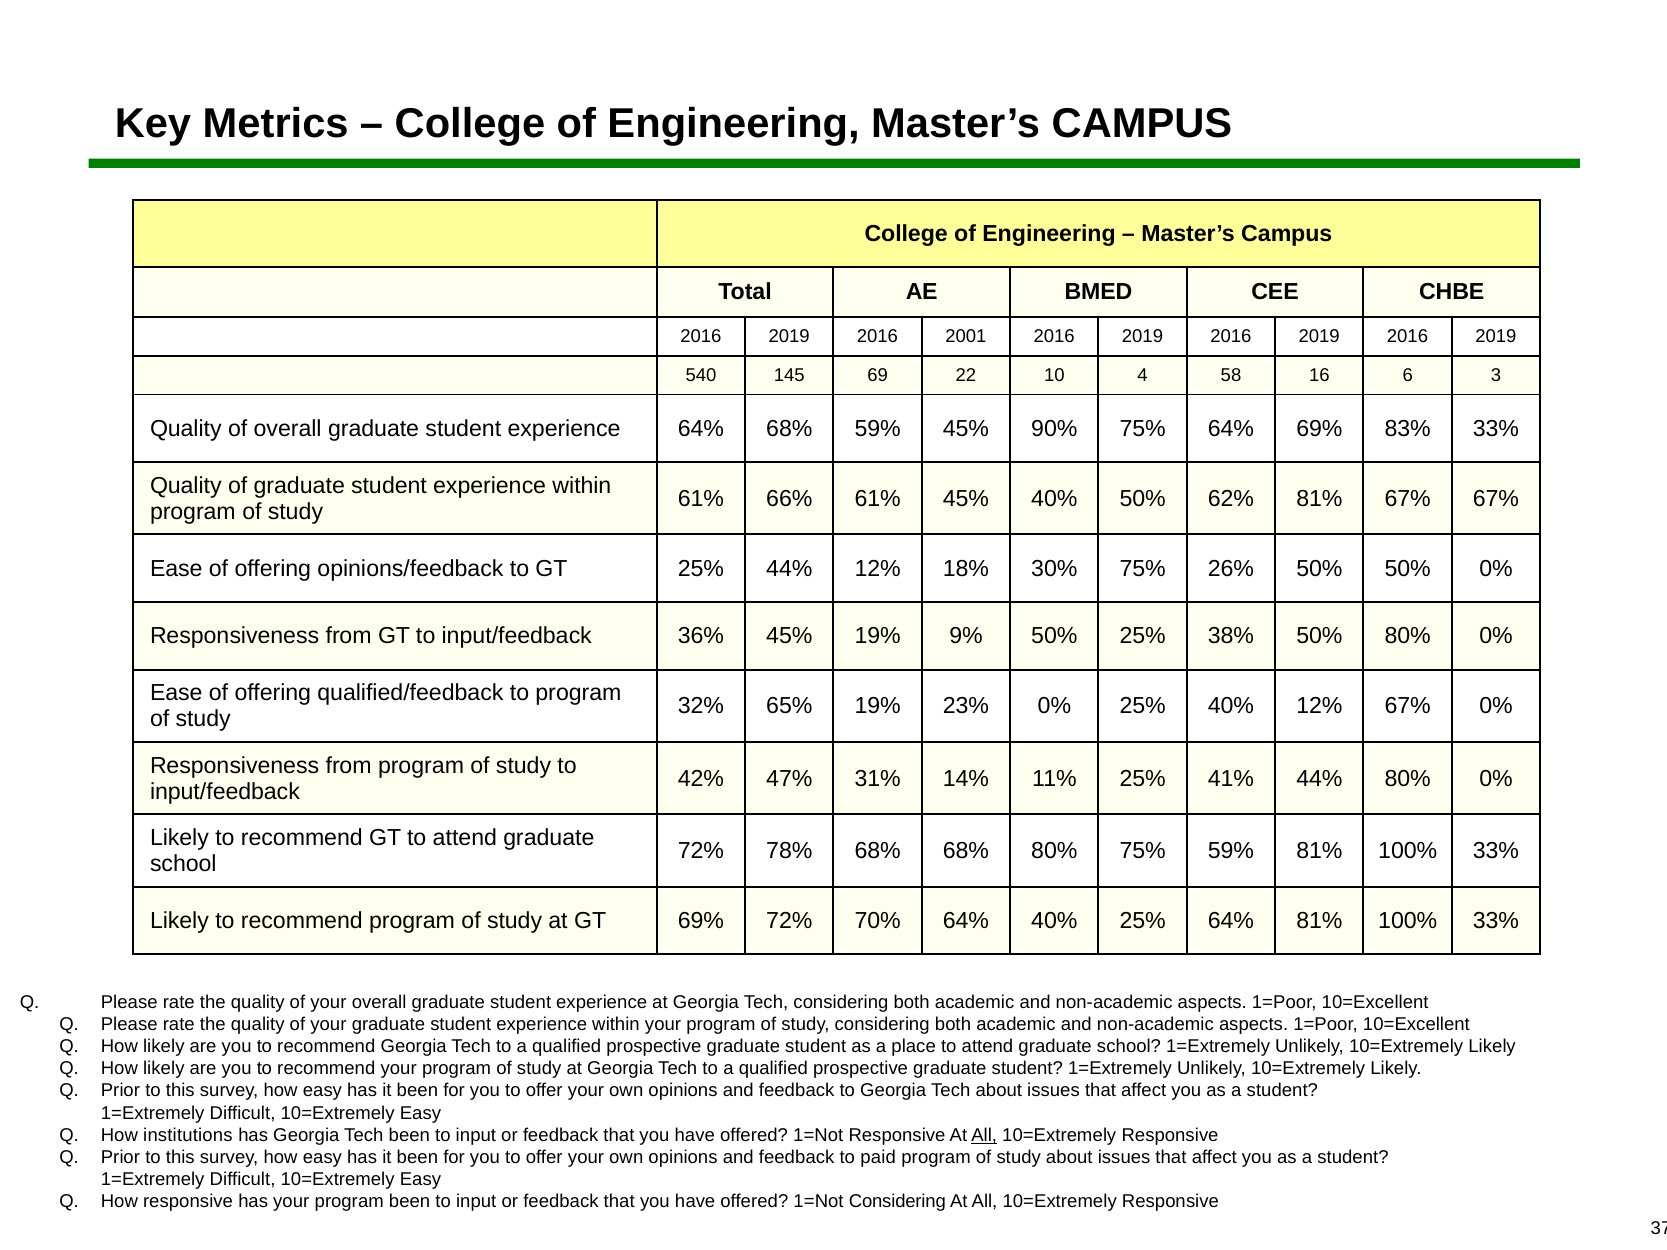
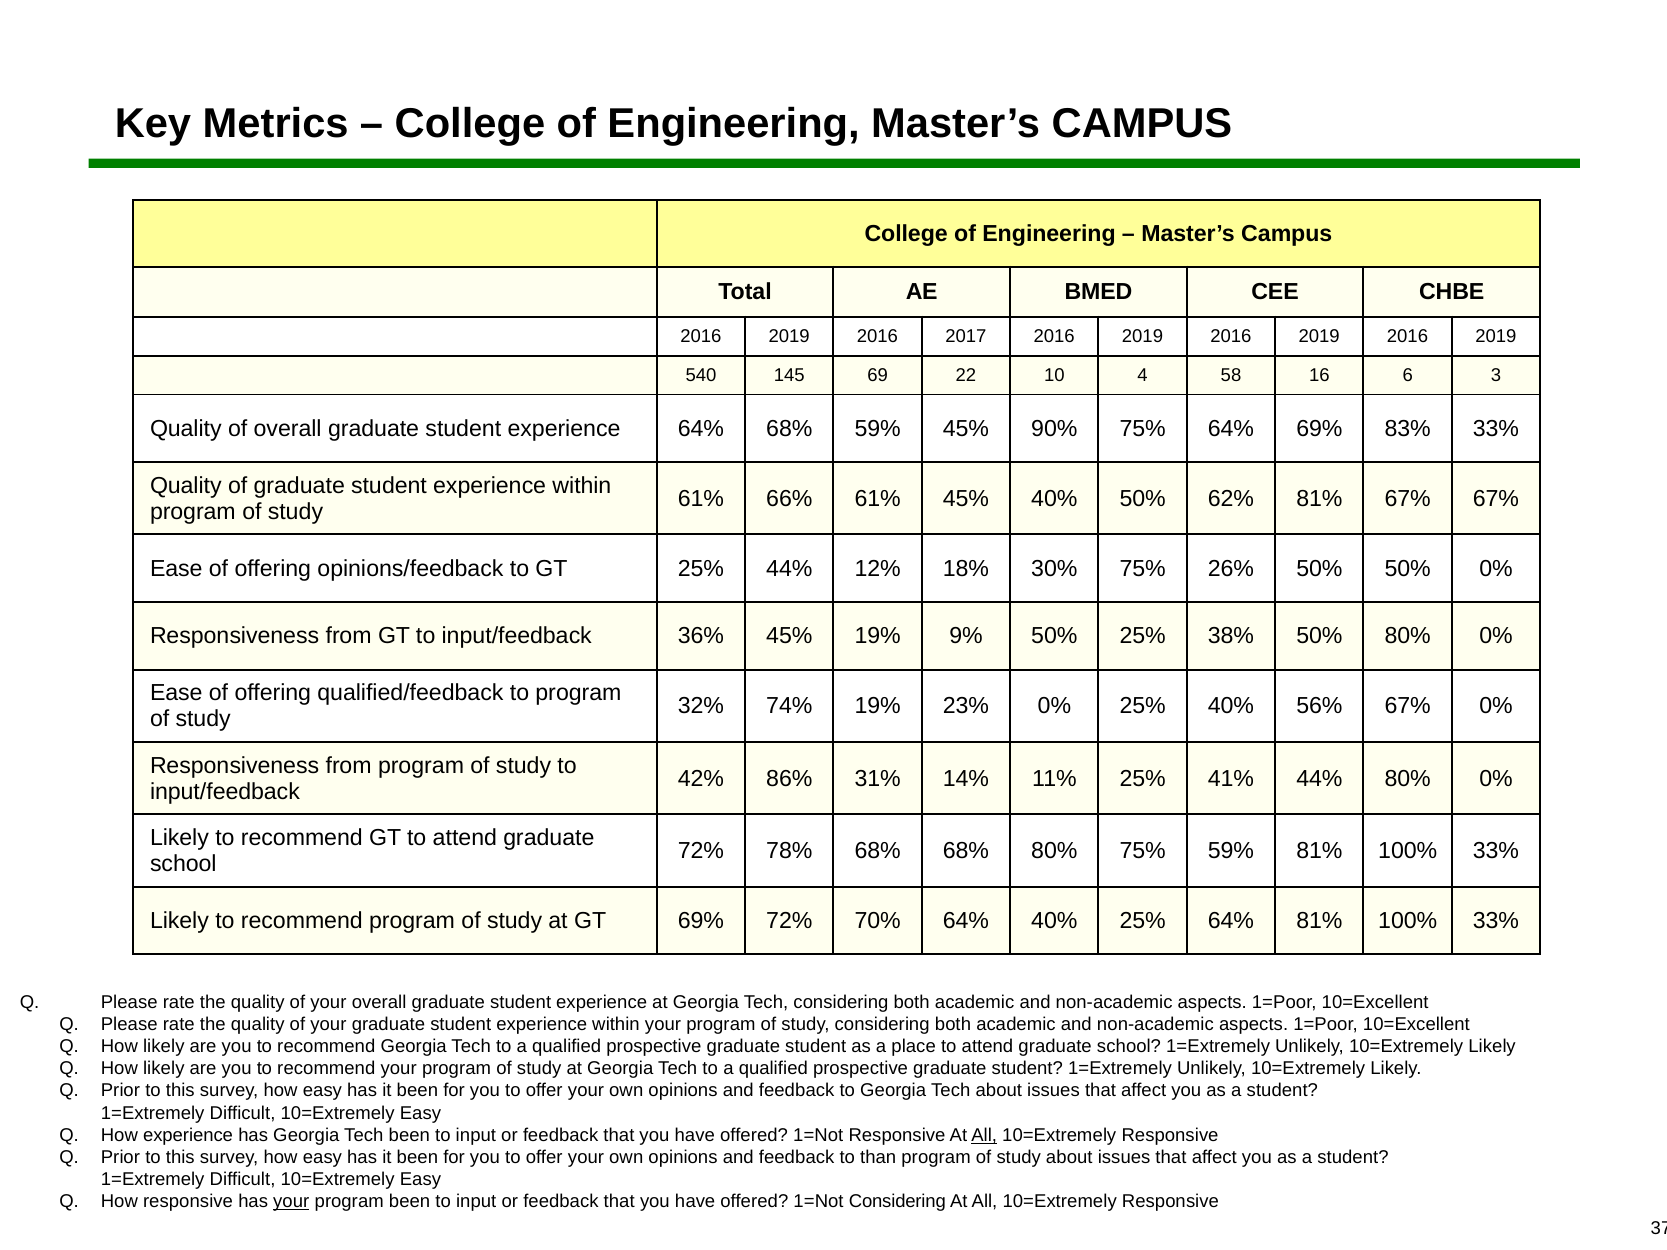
2001: 2001 -> 2017 (966, 337)
65%: 65% -> 74% (789, 706)
40% 12%: 12% -> 56% (1319, 706)
47%: 47% -> 86% (789, 779)
How institutions: institutions -> experience (188, 1135)
paid: paid -> than (878, 1158)
your underline: none -> present (291, 1202)
